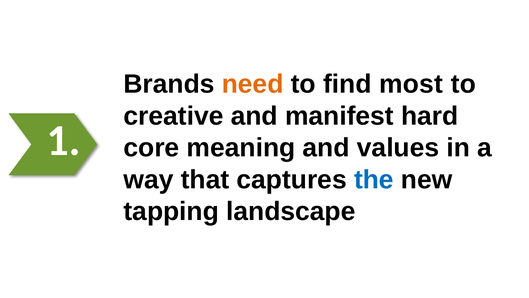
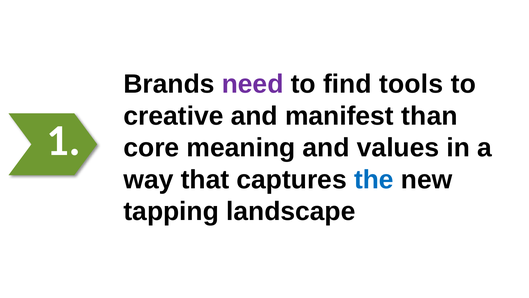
need colour: orange -> purple (253, 84)
most: most -> tools (411, 84)
hard: hard -> than (430, 116)
